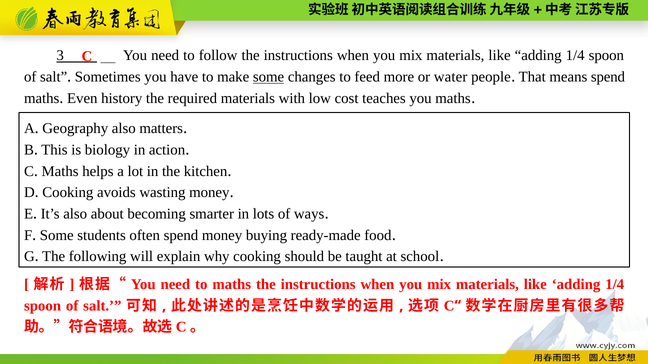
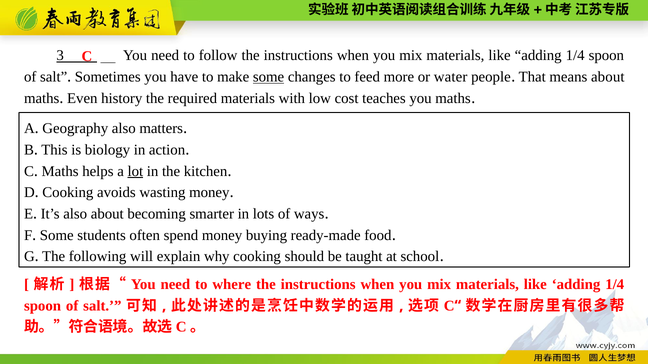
means spend: spend -> about (608, 77)
lot underline: none -> present (135, 171)
to maths: maths -> where (232, 285)
